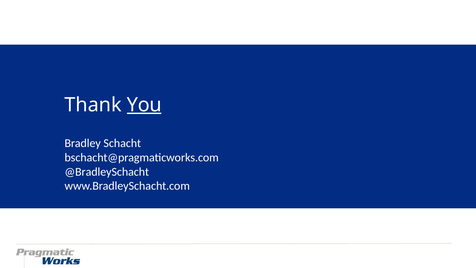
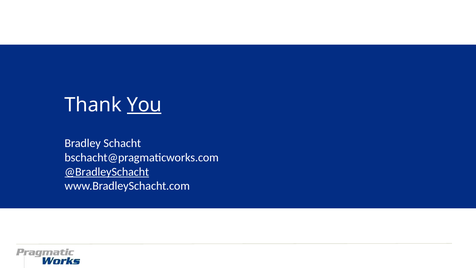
@BradleySchacht underline: none -> present (107, 172)
